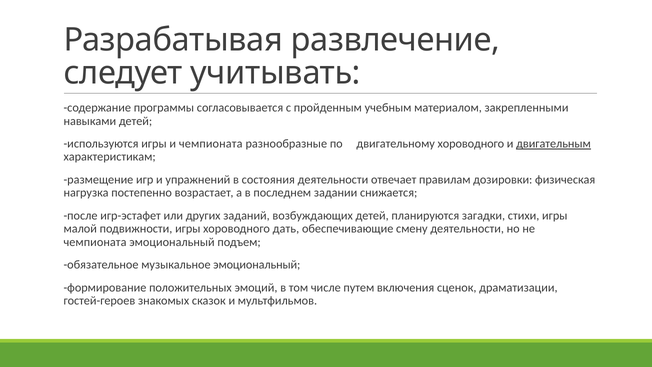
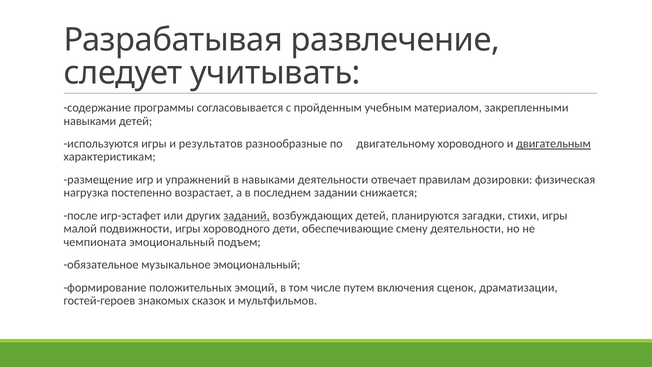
и чемпионата: чемпионата -> результатов (211, 144)
в состояния: состояния -> навыками (268, 180)
заданий underline: none -> present (247, 215)
дать: дать -> дети (286, 229)
